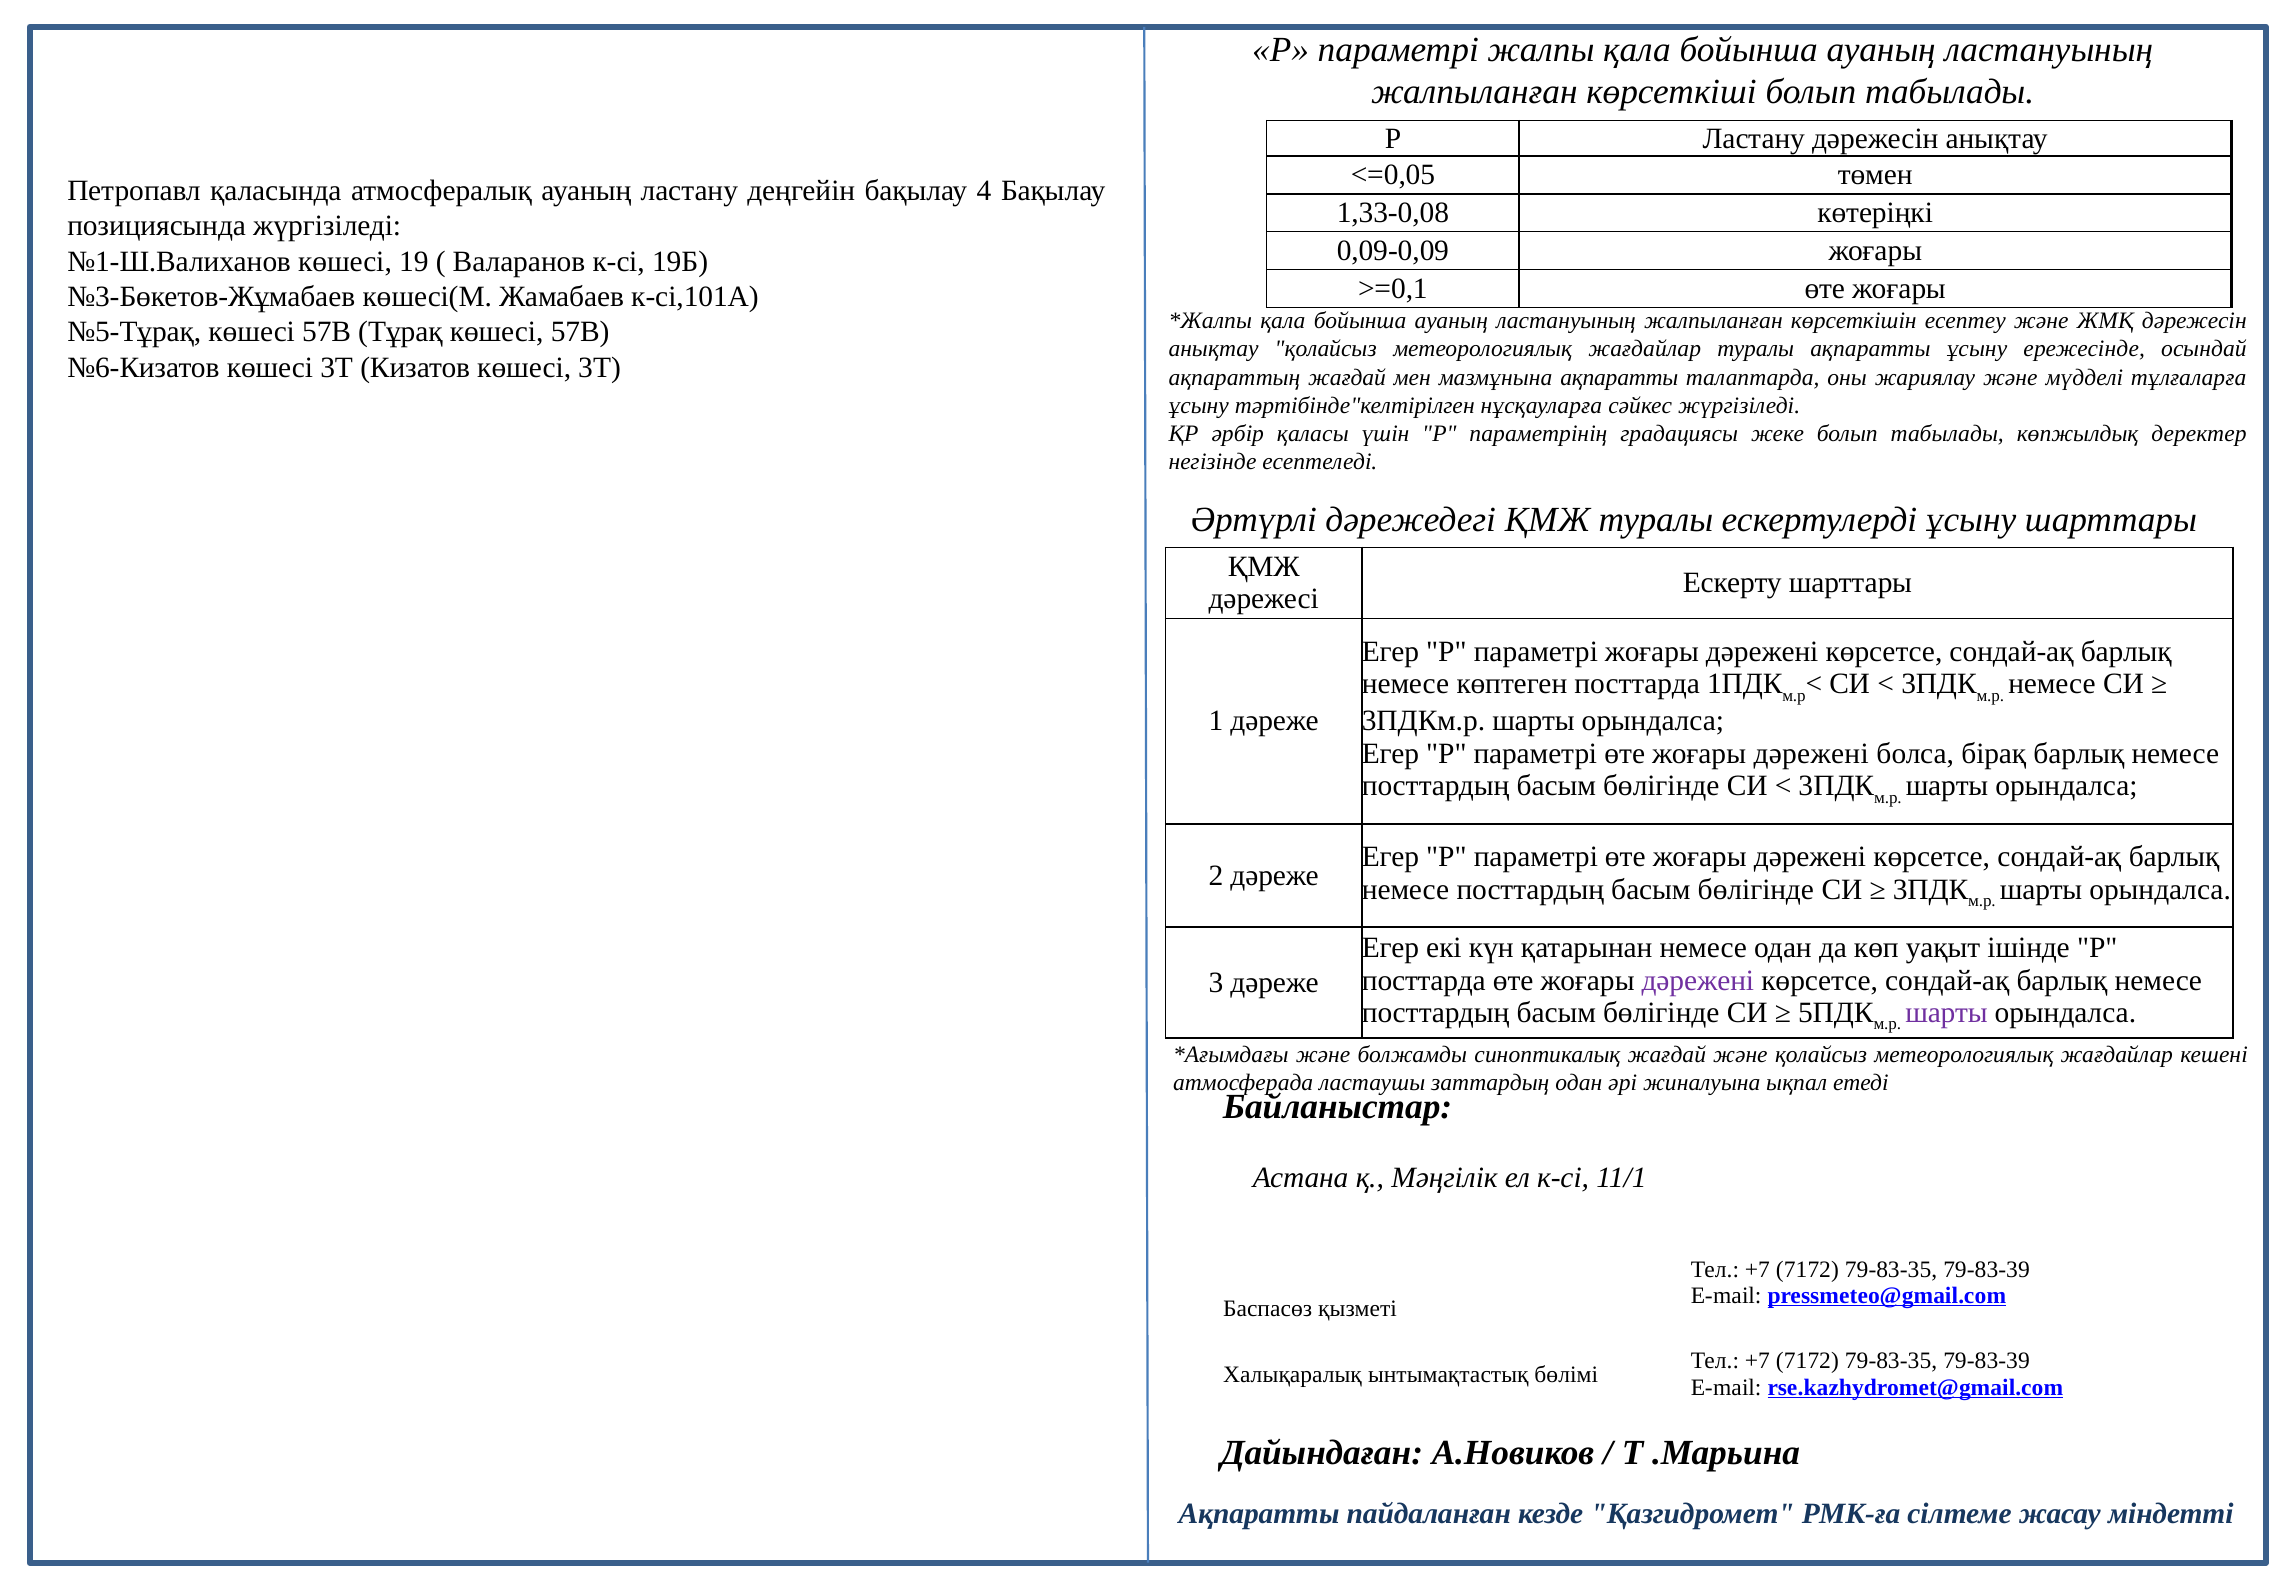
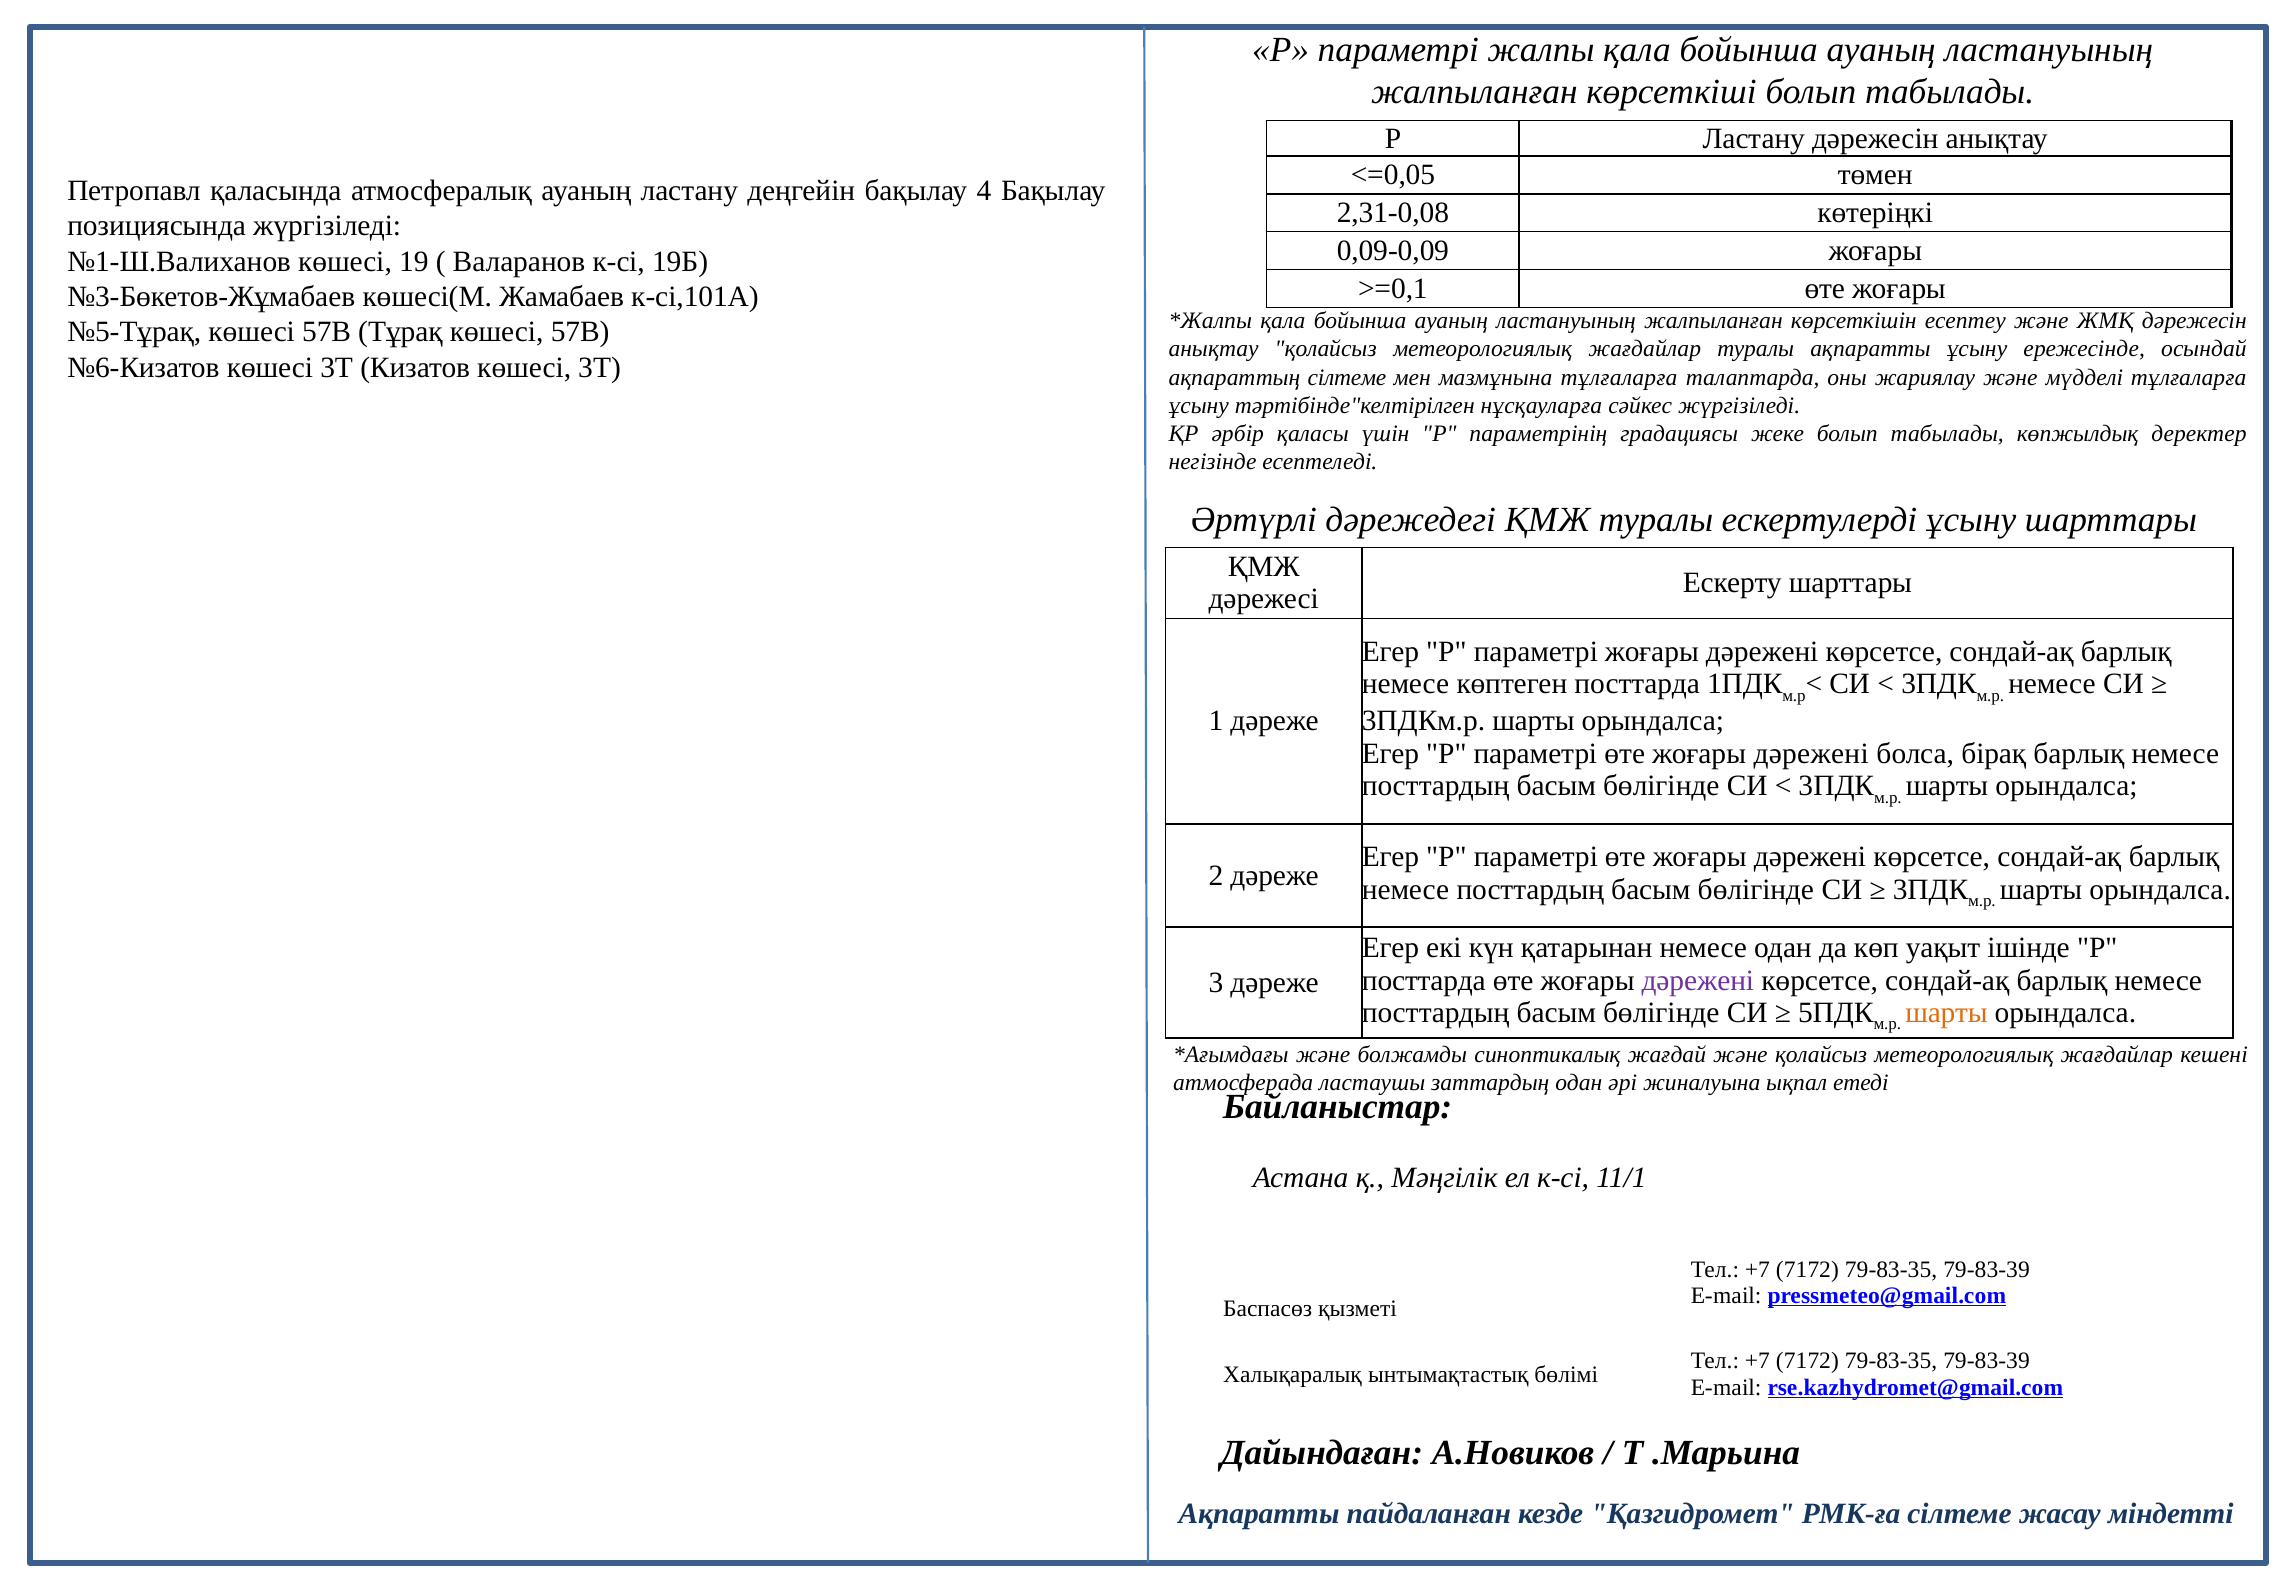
1,33-0,08: 1,33-0,08 -> 2,31-0,08 (1393, 212)
ақпараттың жағдай: жағдай -> сілтеме (1347, 377)
мазмұнына ақпаратты: ақпаратты -> тұлғаларға (1619, 377)
шарты colour: purple -> orange (1946, 1012)
